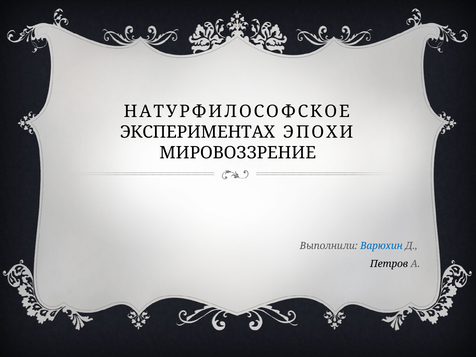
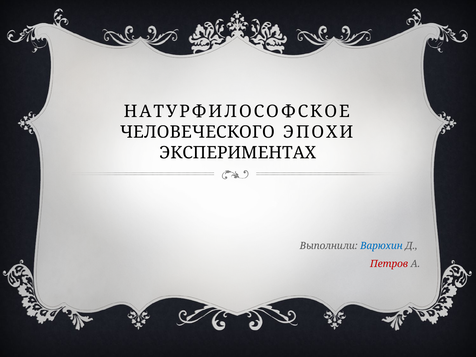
ЭКСПЕРИМЕНТАХ: ЭКСПЕРИМЕНТАХ -> ЧЕЛОВЕЧЕСКОГО (197, 132)
МИРОВОЗЗРЕНИЕ: МИРОВОЗЗРЕНИЕ -> ЭКСПЕРИМЕНТАХ (238, 153)
Петров colour: black -> red (389, 264)
